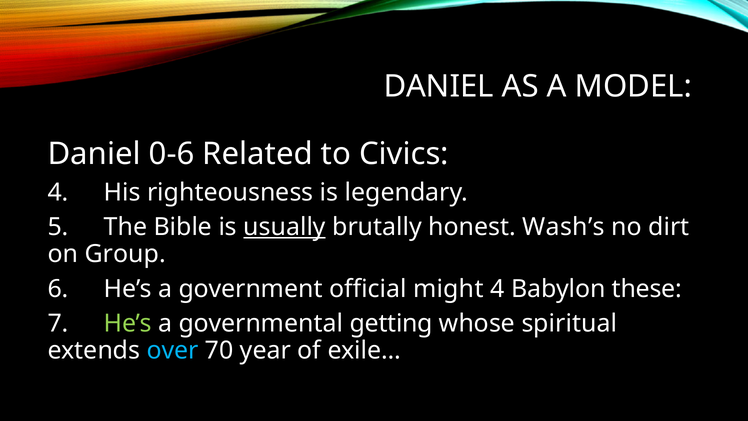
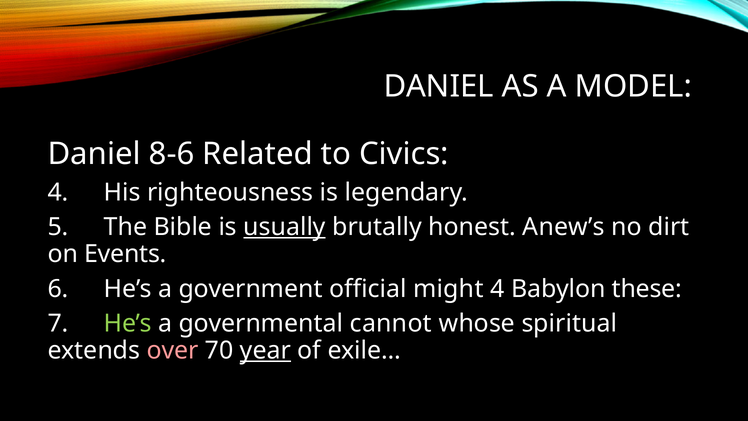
0-6: 0-6 -> 8-6 (172, 154)
Wash’s: Wash’s -> Anew’s (564, 227)
Group: Group -> Events (125, 254)
getting: getting -> cannot (391, 323)
over colour: light blue -> pink (173, 350)
year underline: none -> present (265, 350)
